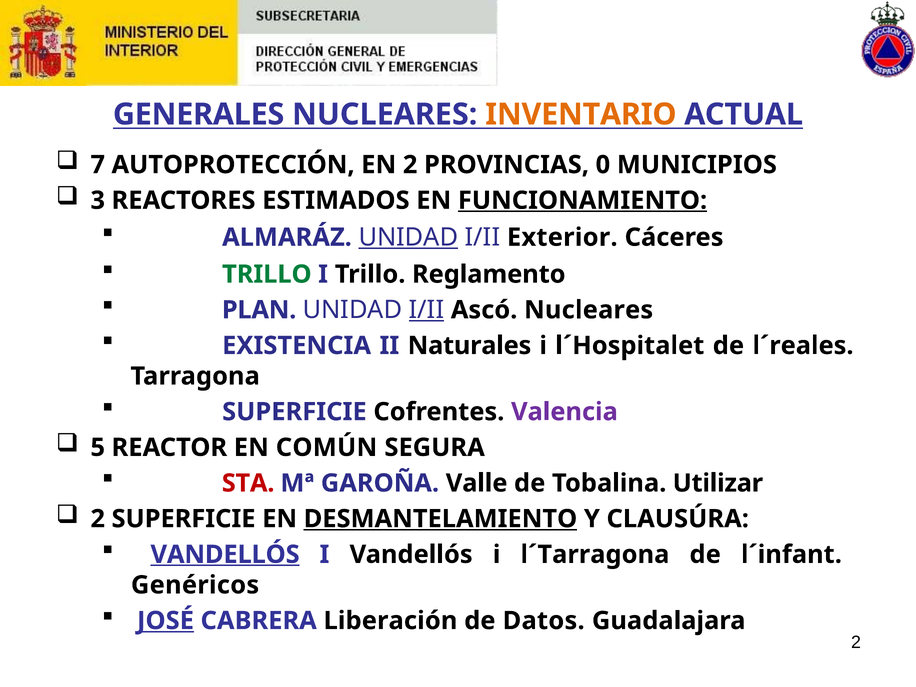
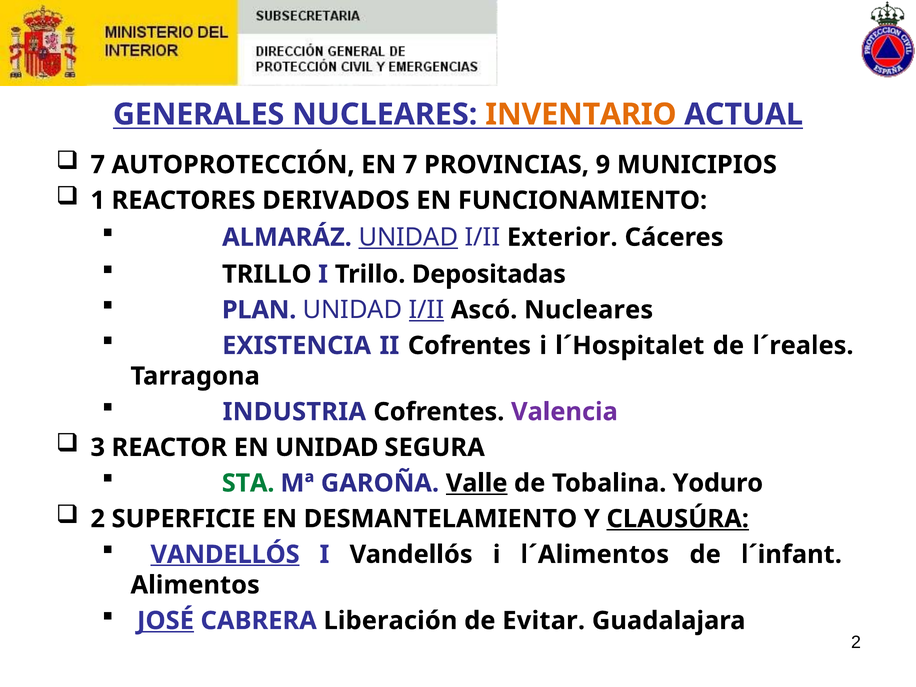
EN 2: 2 -> 7 (410, 165)
0: 0 -> 9 (603, 165)
3: 3 -> 1 (98, 200)
ESTIMADOS: ESTIMADOS -> DERIVADOS (336, 200)
FUNCIONAMIENTO underline: present -> none (582, 200)
TRILLO colour: green -> black (267, 274)
Reglamento: Reglamento -> Depositadas (489, 274)
II Naturales: Naturales -> Cofrentes (469, 346)
SUPERFICIE: SUPERFICIE -> INDUSTRIA (294, 412)
5: 5 -> 3 (98, 448)
EN COMÚN: COMÚN -> UNIDAD (327, 448)
STA colour: red -> green (248, 483)
Valle underline: none -> present (477, 483)
Utilizar: Utilizar -> Yoduro (718, 483)
DESMANTELAMIENTO underline: present -> none (440, 519)
CLAUSÚRA underline: none -> present (678, 519)
l´Tarragona: l´Tarragona -> l´Alimentos (595, 555)
Genéricos: Genéricos -> Alimentos (195, 585)
Datos: Datos -> Evitar (544, 621)
